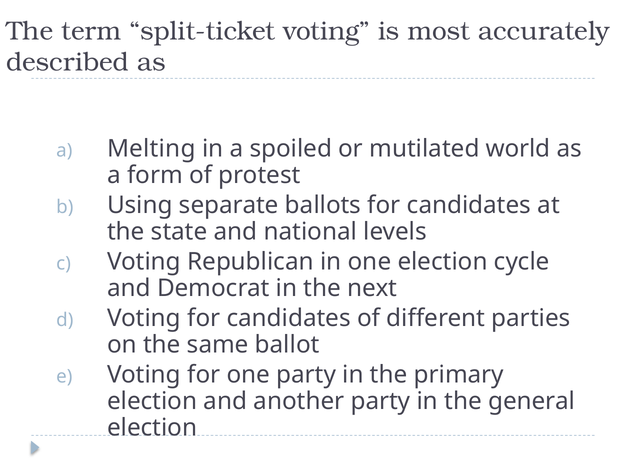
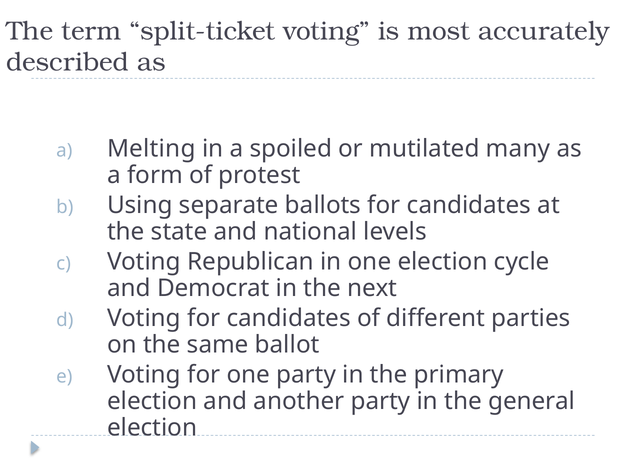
world: world -> many (518, 148)
